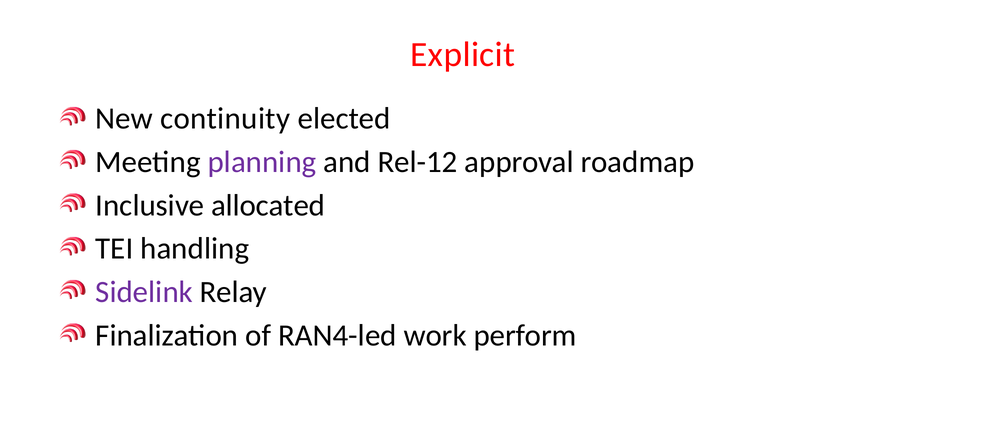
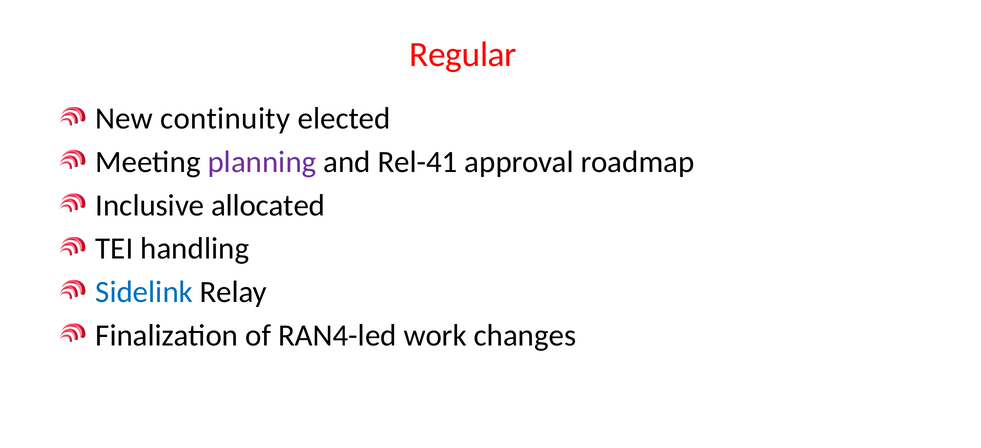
Explicit: Explicit -> Regular (463, 55)
Rel-12: Rel-12 -> Rel-41 (418, 162)
Sidelink colour: purple -> blue (144, 292)
perform: perform -> changes (525, 336)
